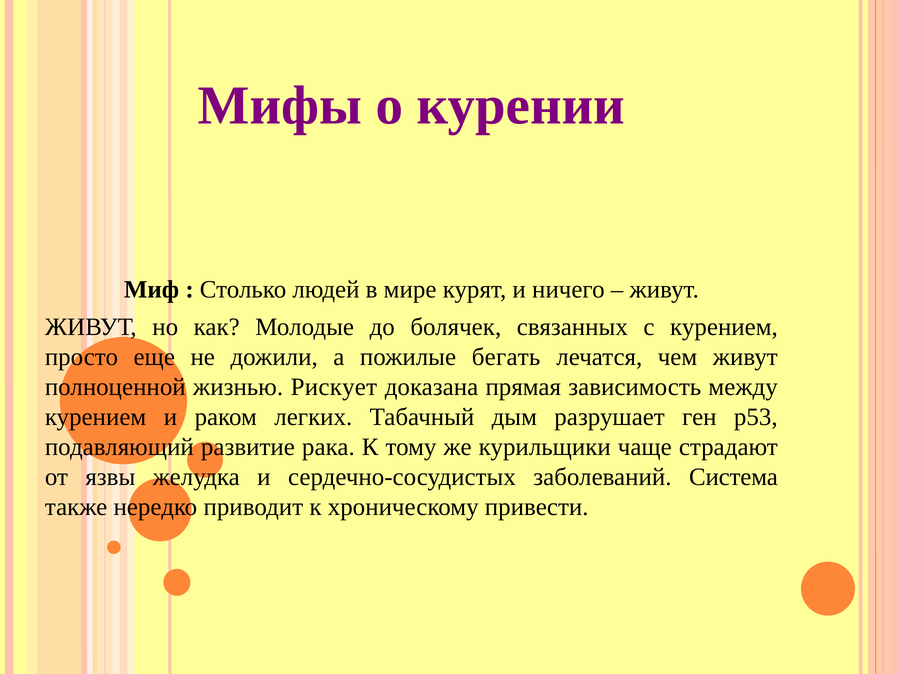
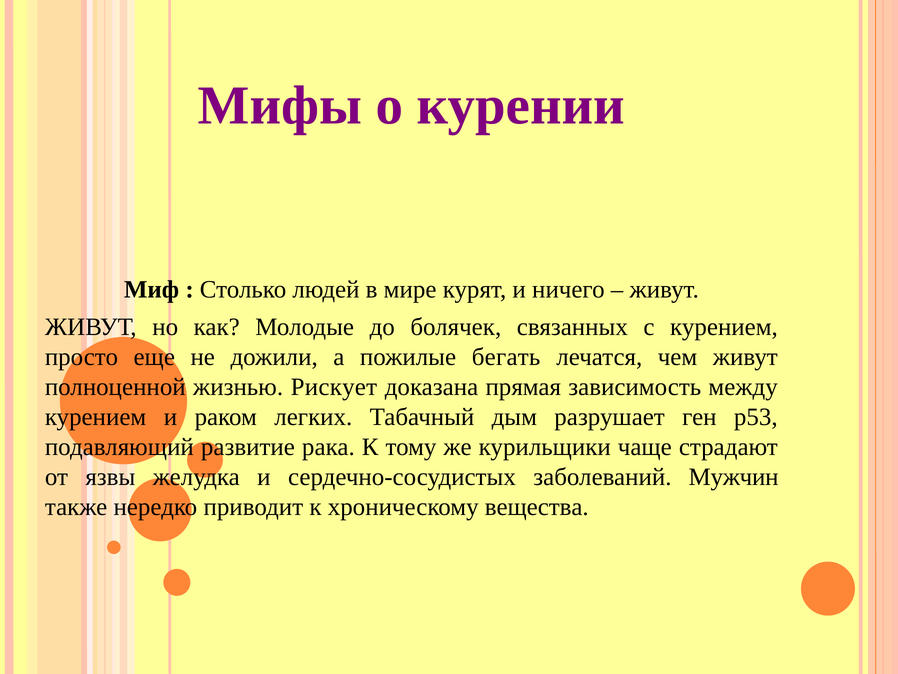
Система: Система -> Мужчин (734, 477)
привести: привести -> вещества (537, 507)
